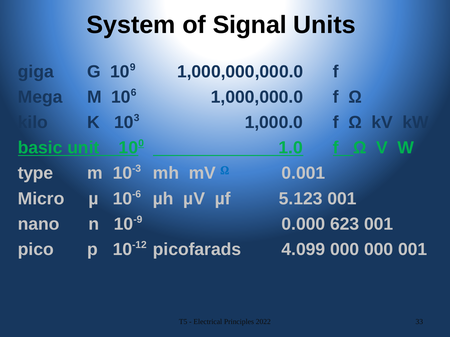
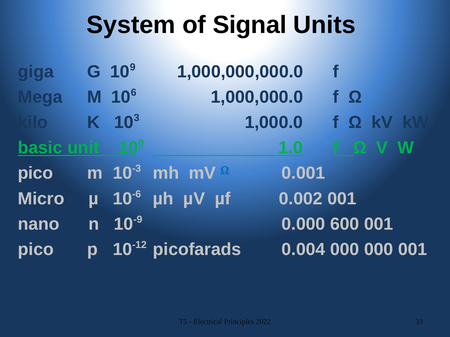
type: type -> pico (35, 173)
5.123: 5.123 -> 0.002 (301, 199)
623: 623 -> 600 (345, 224)
4.099: 4.099 -> 0.004 (303, 250)
